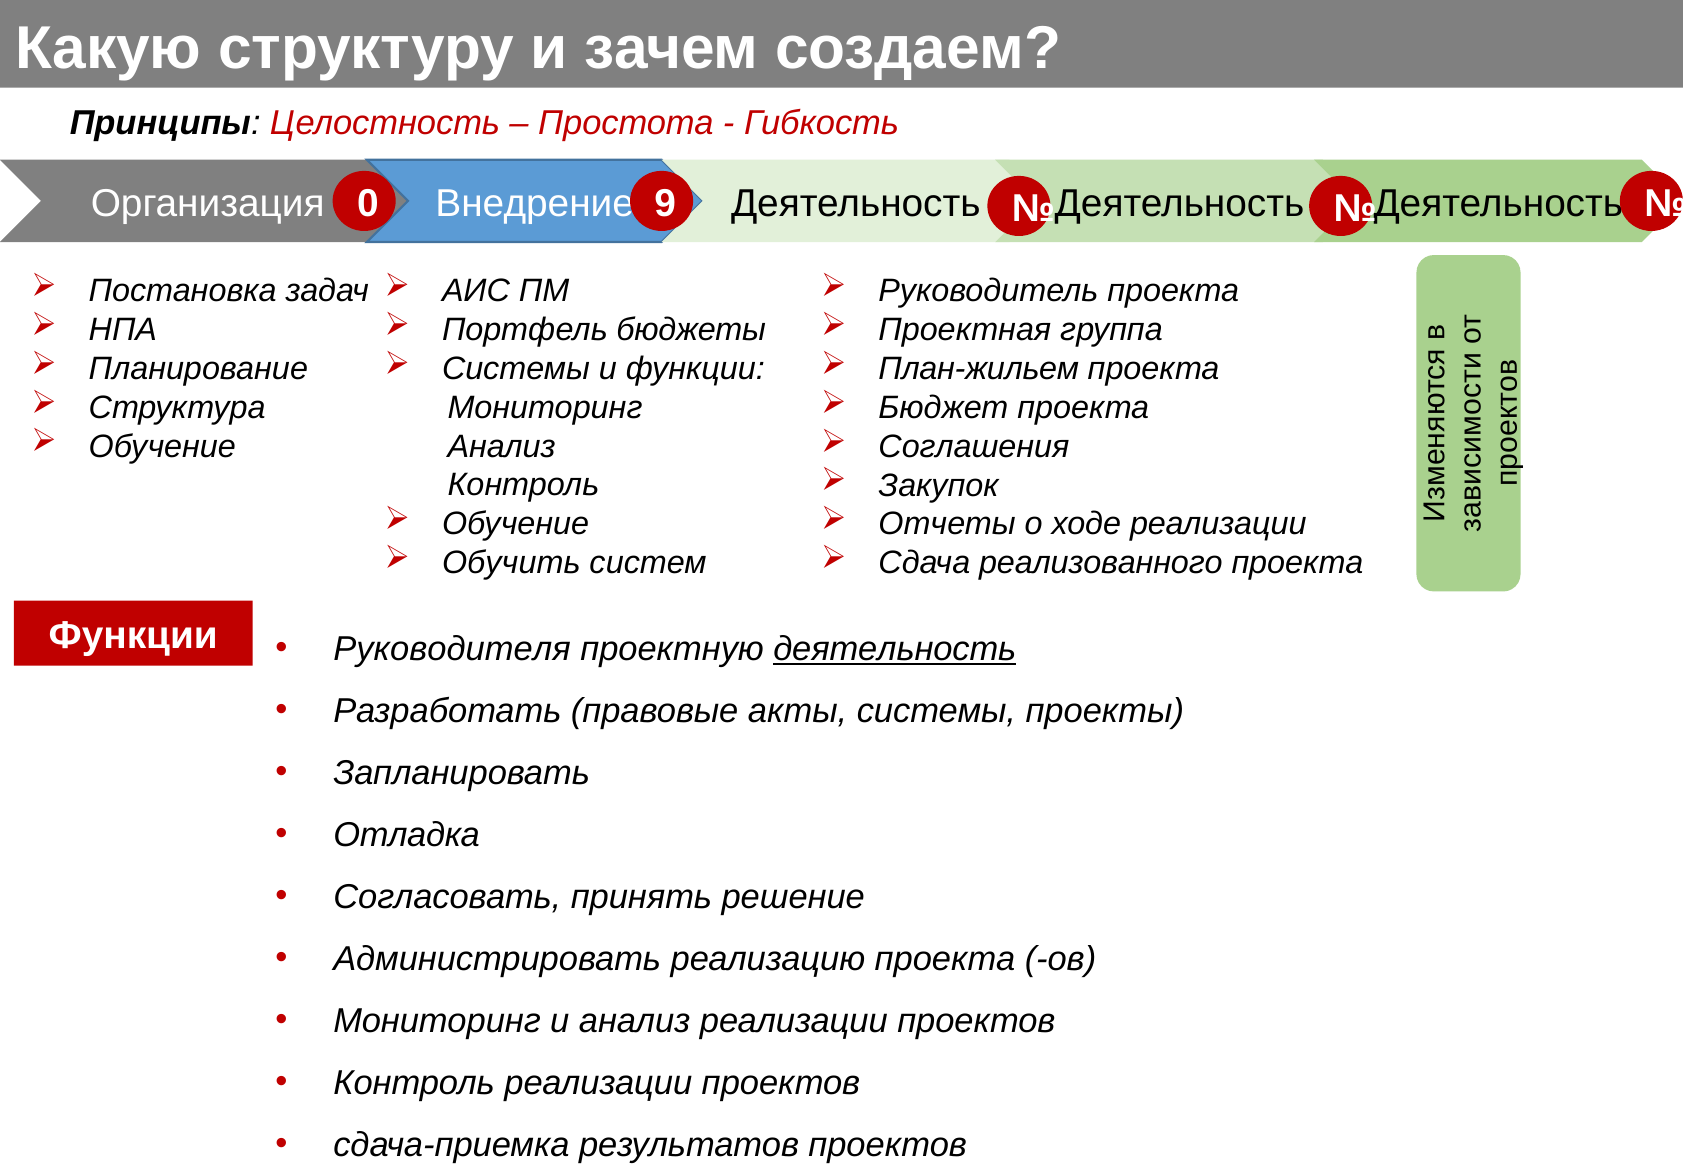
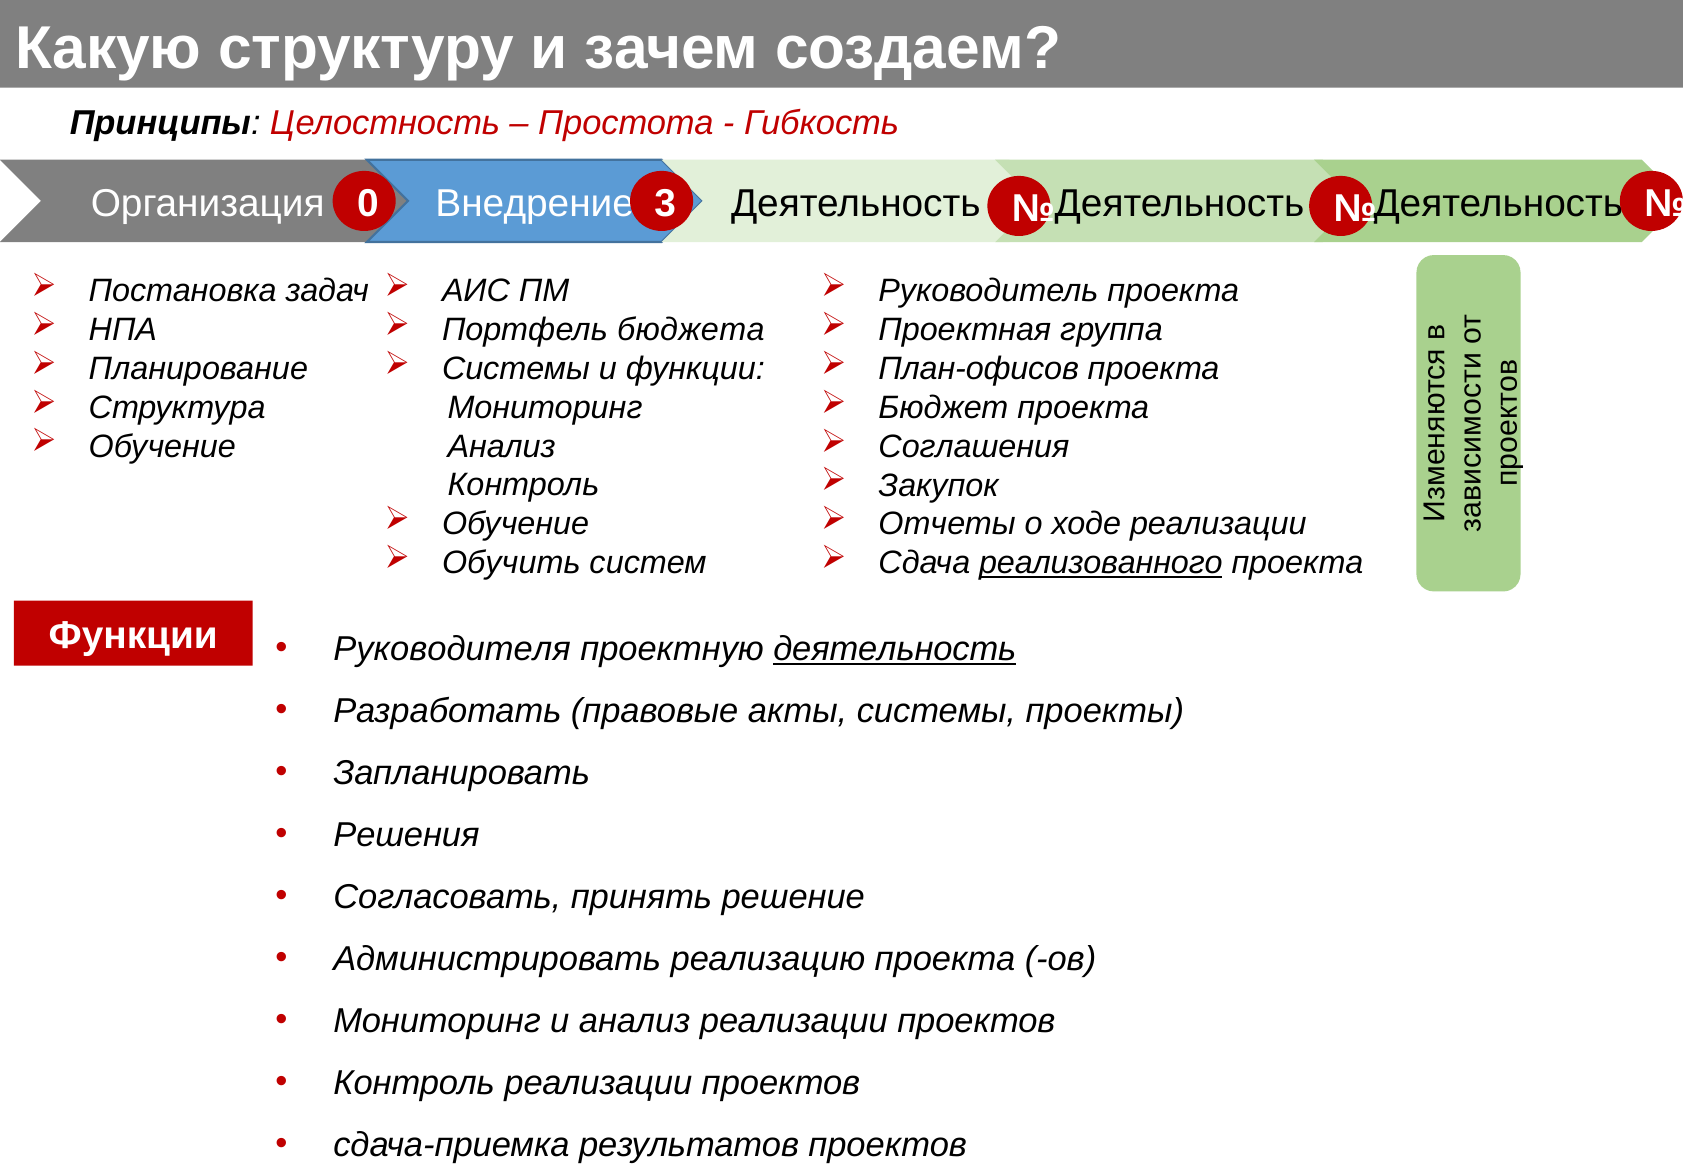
9: 9 -> 3 (665, 204)
бюджеты: бюджеты -> бюджета (691, 330)
План-жильем: План-жильем -> План-офисов (979, 369)
реализованного underline: none -> present (1101, 563)
Отладка: Отладка -> Решения (406, 835)
